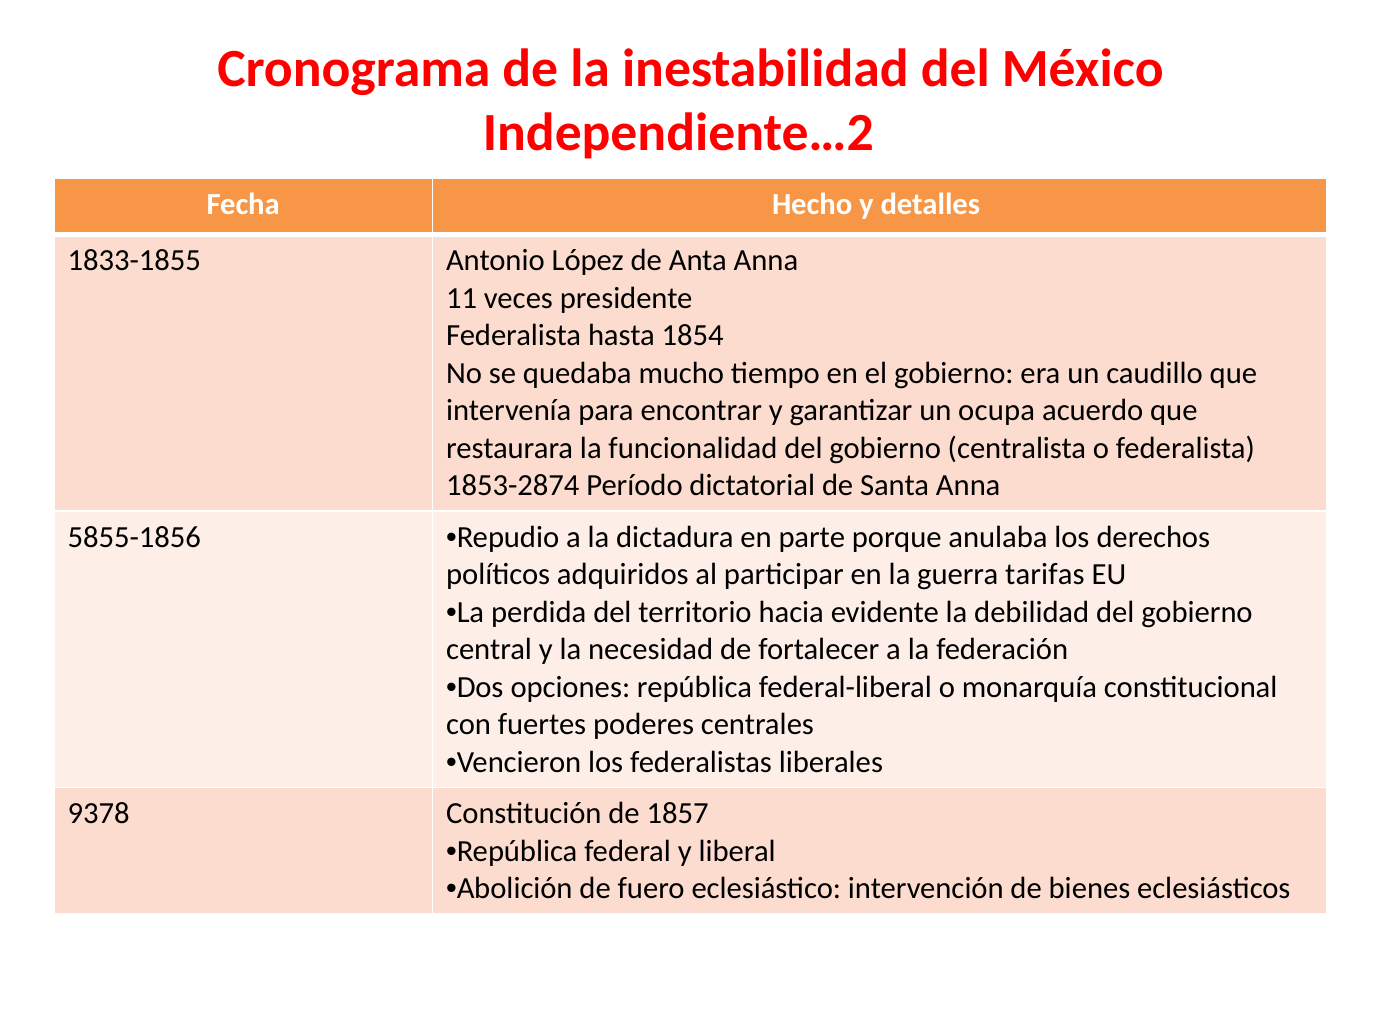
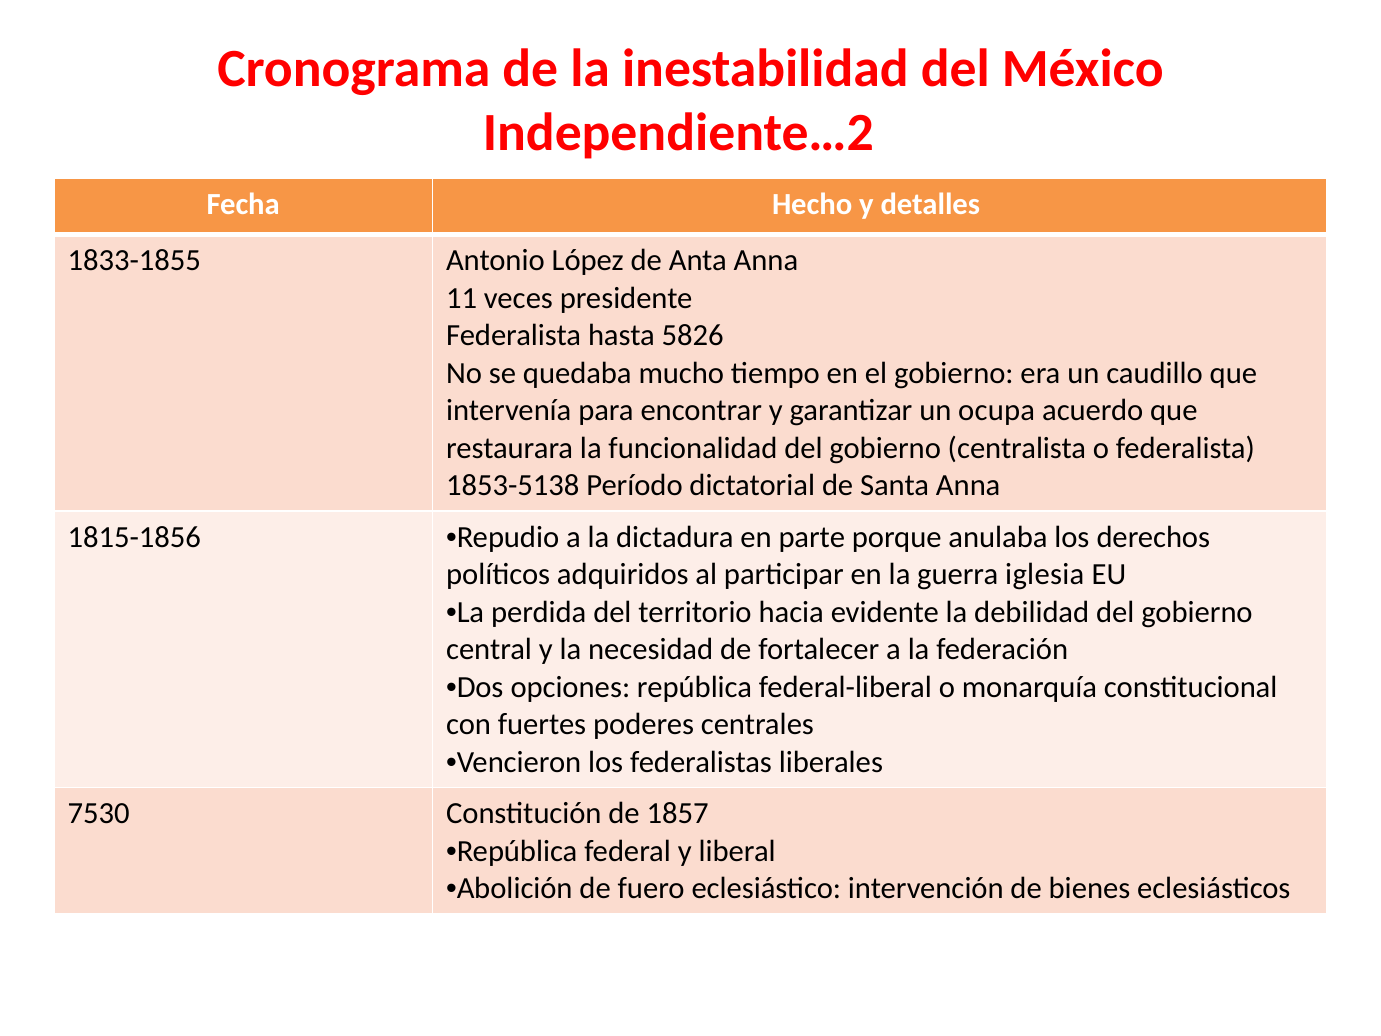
1854: 1854 -> 5826 (693, 335)
1853-2874: 1853-2874 -> 1853-5138 (513, 485)
5855-1856: 5855-1856 -> 1815-1856 (134, 537)
tarifas: tarifas -> iglesia (1045, 574)
9378: 9378 -> 7530 (99, 813)
